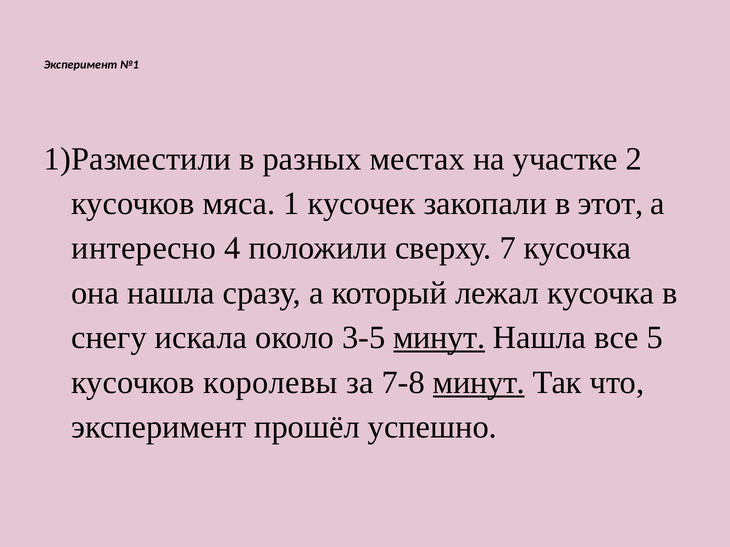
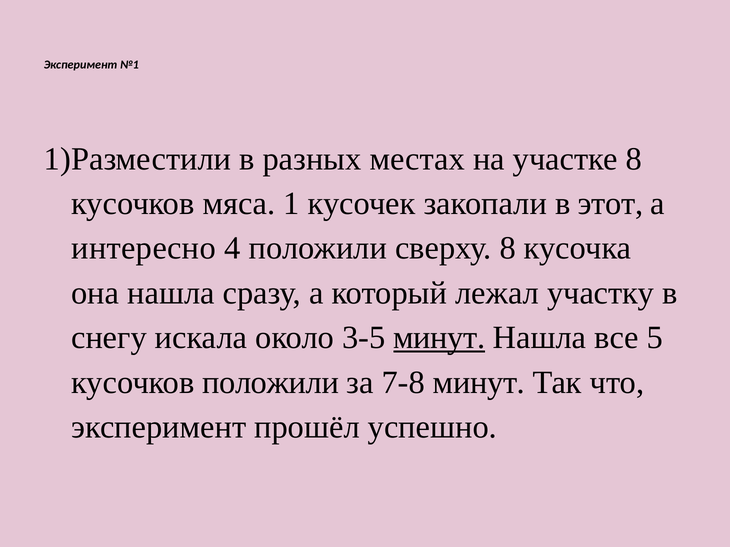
участке 2: 2 -> 8 (634, 159)
сверху 7: 7 -> 8 (508, 249)
лежал кусочка: кусочка -> участку (601, 293)
кусочков королевы: королевы -> положили (271, 383)
минут underline: present -> none (479, 383)
